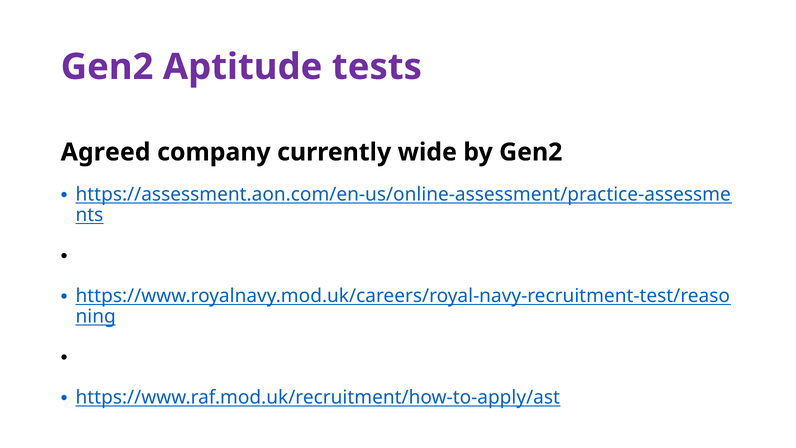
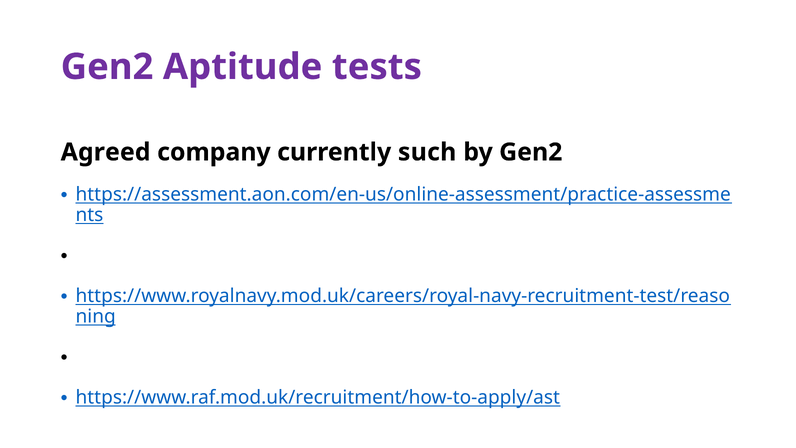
wide: wide -> such (427, 152)
